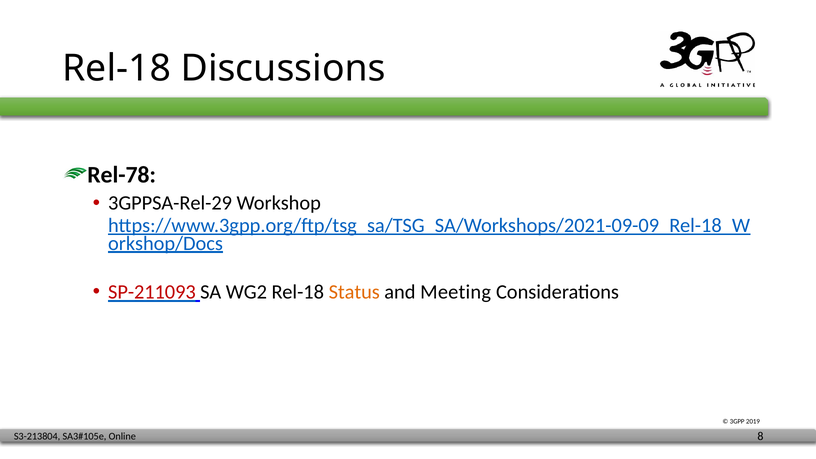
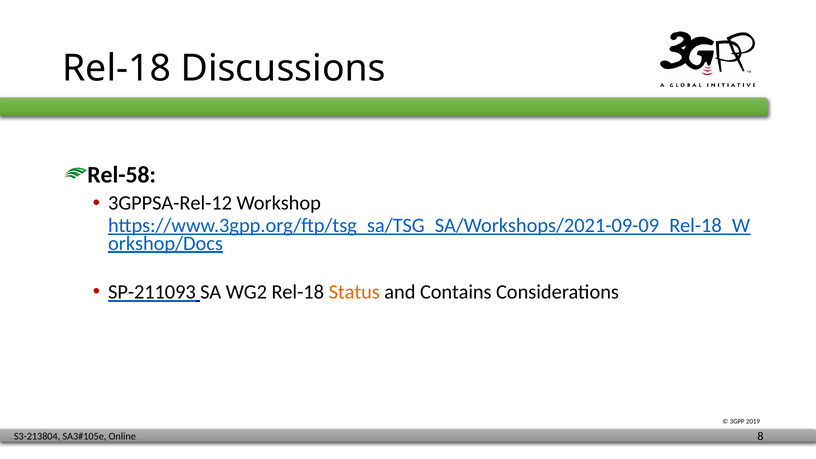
Rel-78: Rel-78 -> Rel-58 (122, 175)
3GPPSA-Rel-29: 3GPPSA-Rel-29 -> 3GPPSA-Rel-12 (170, 203)
SP-211093 colour: red -> black (152, 292)
Meeting: Meeting -> Contains (456, 292)
